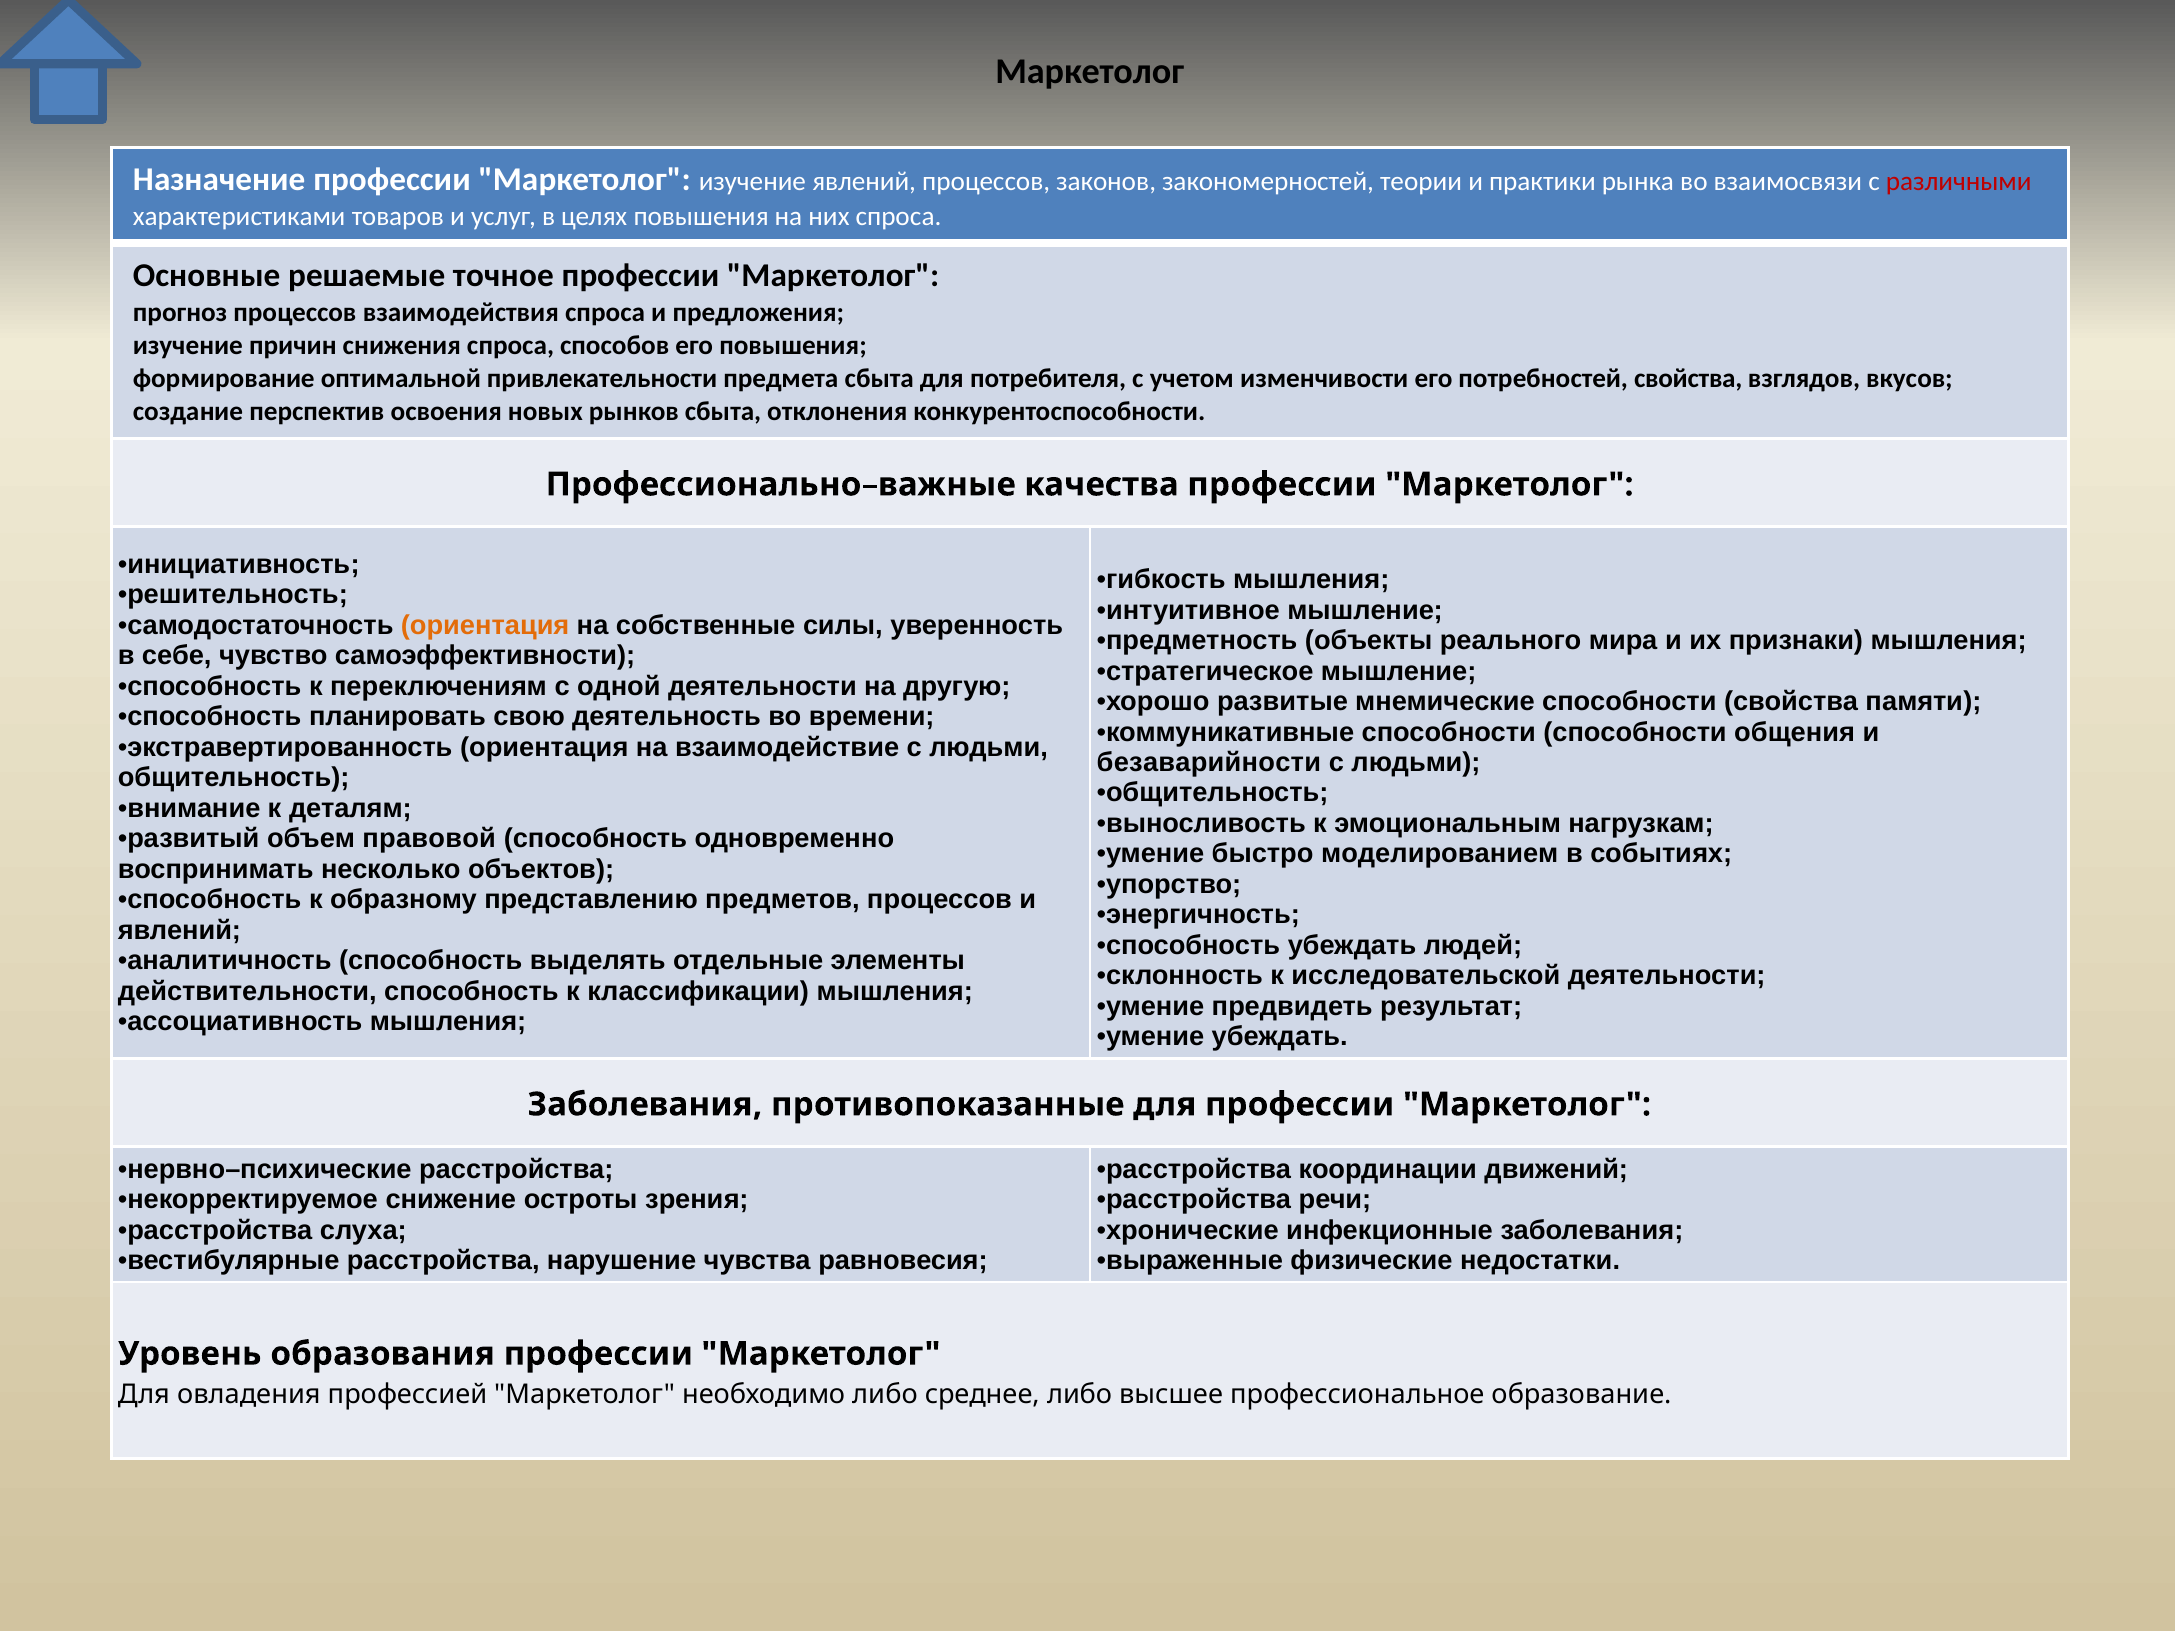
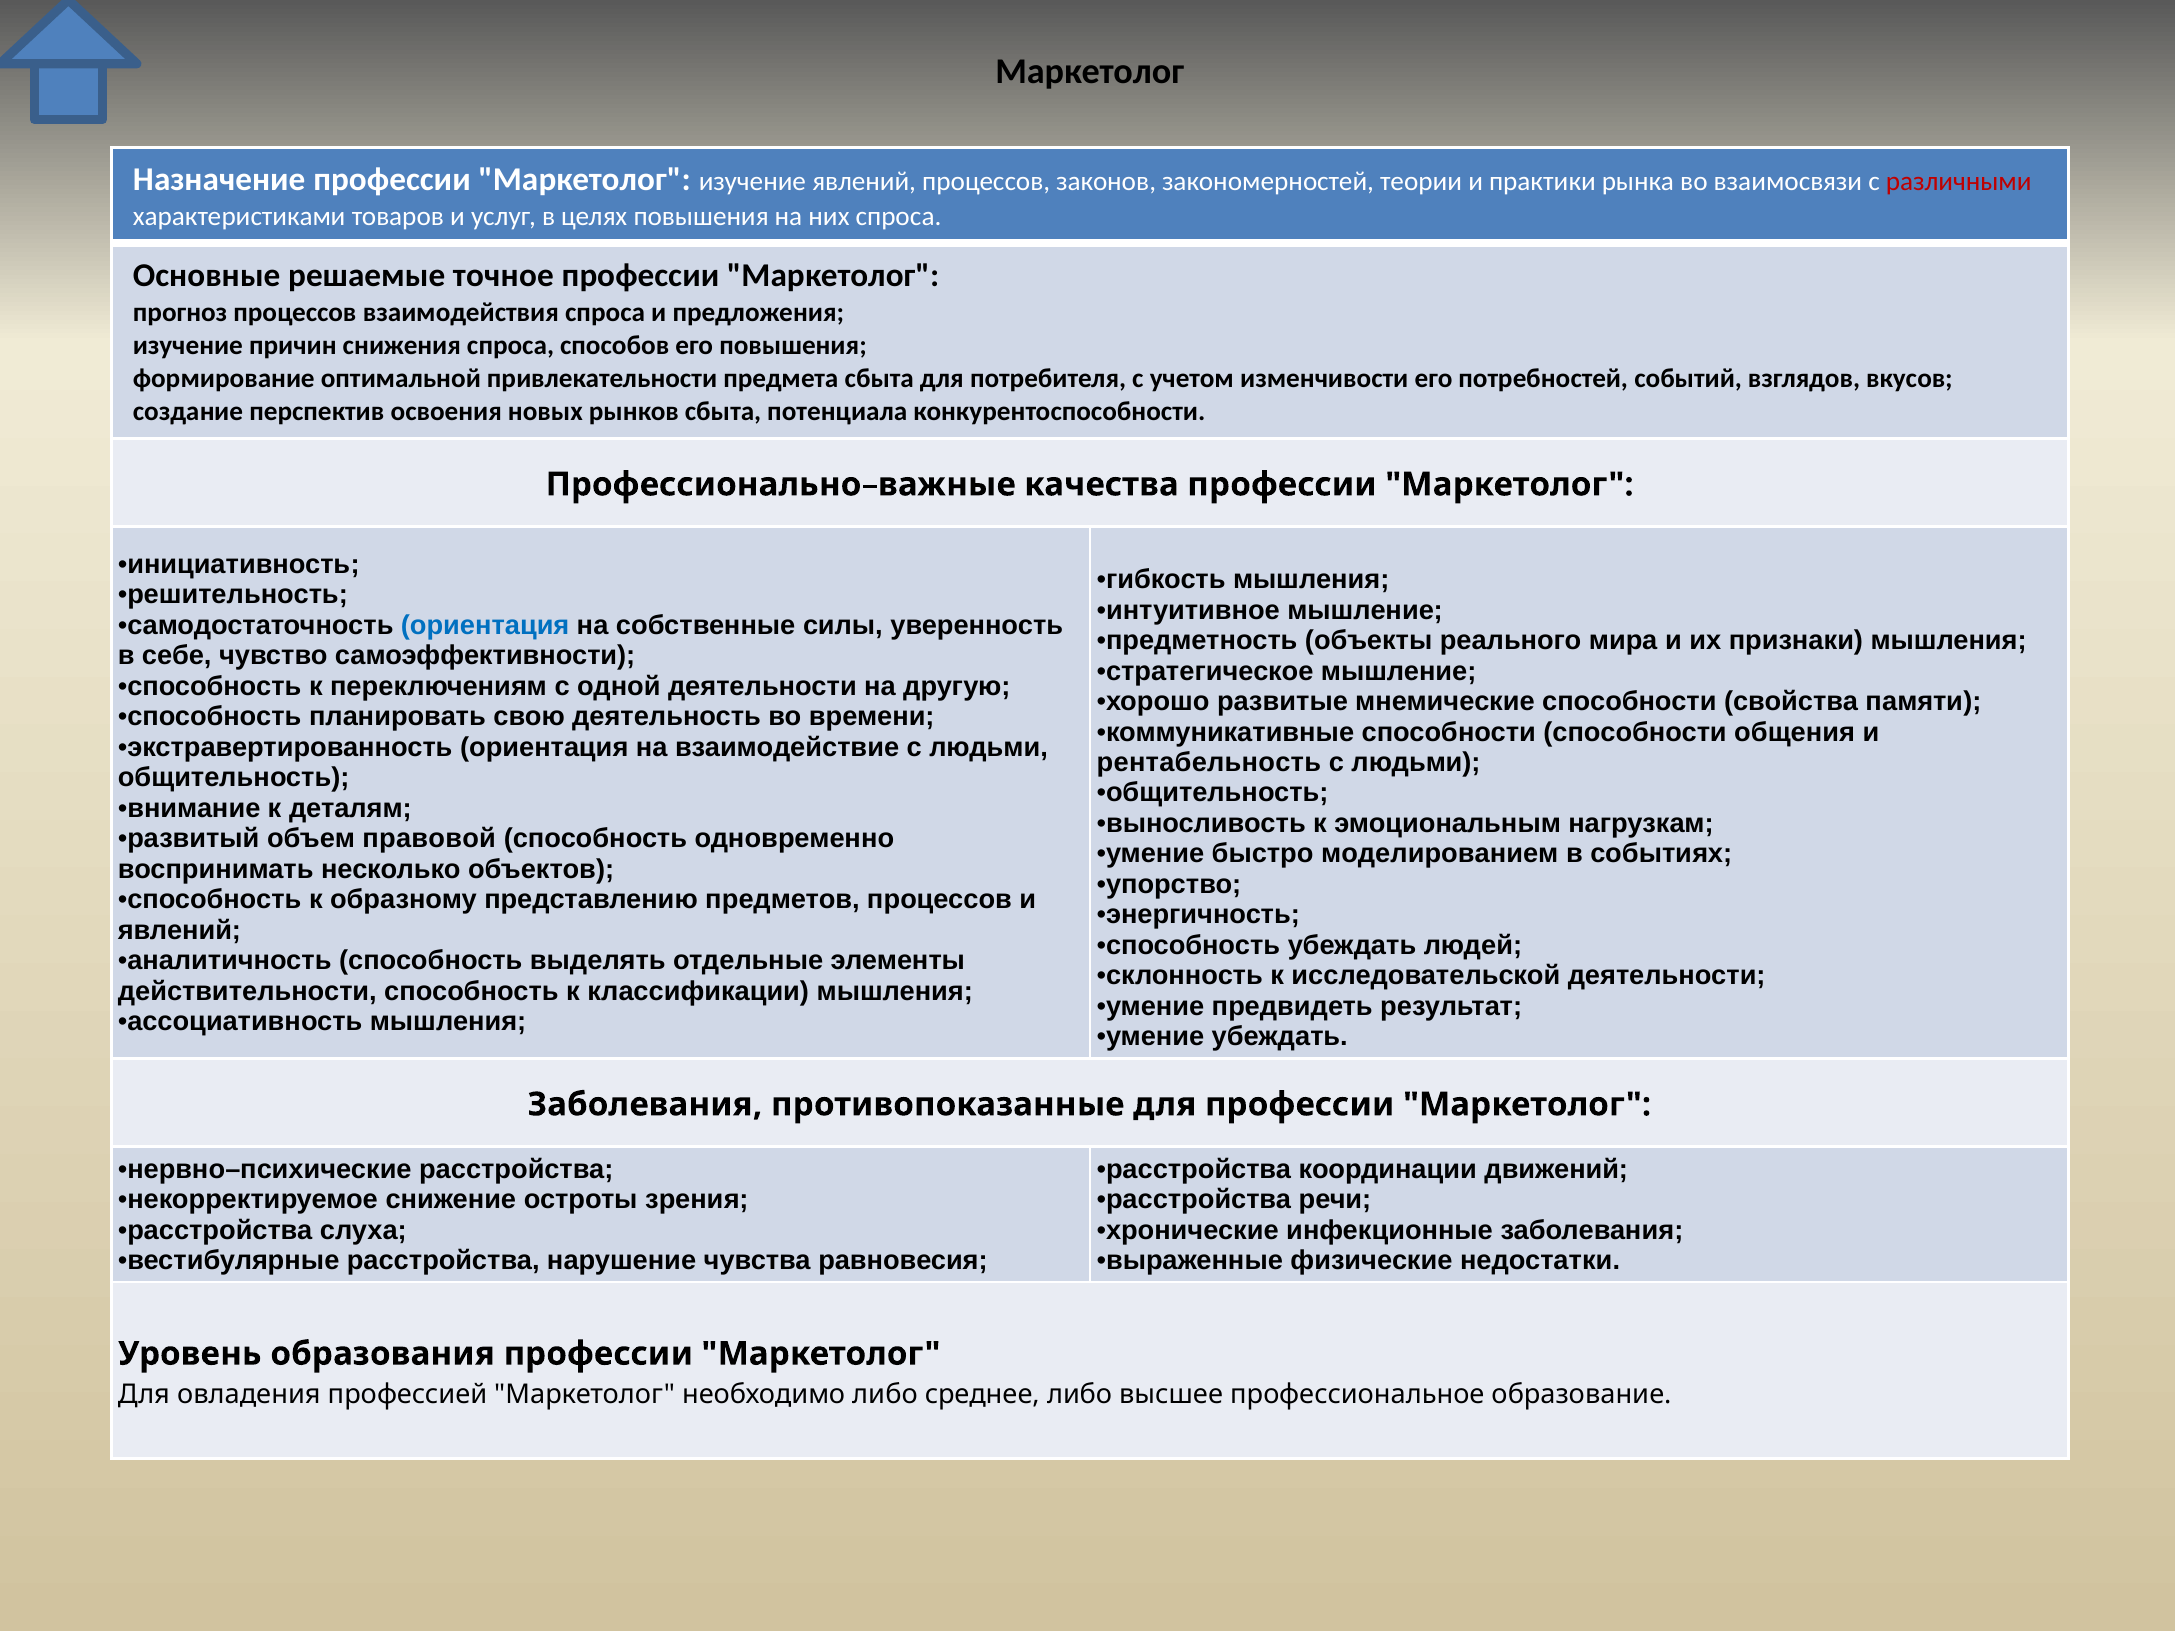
потребностей свойства: свойства -> событий (1688, 378)
отклонения: отклонения -> потенциала (837, 411)
ориентация colour: orange -> blue (485, 625)
безаварийности: безаварийности -> рентабельность (1209, 763)
